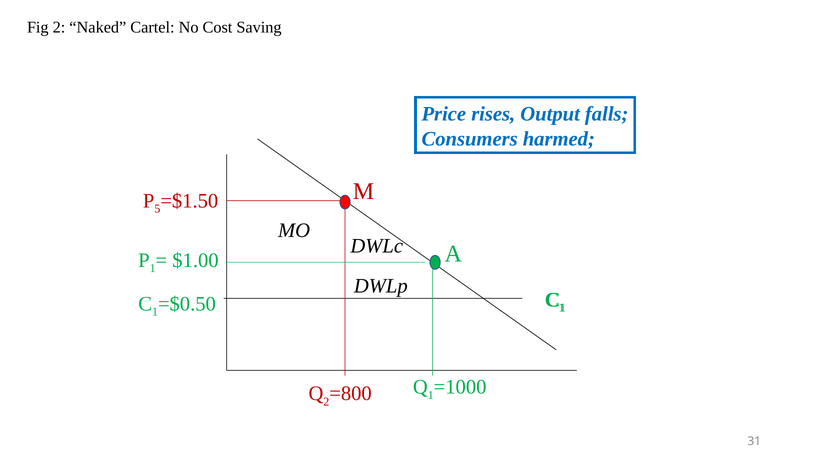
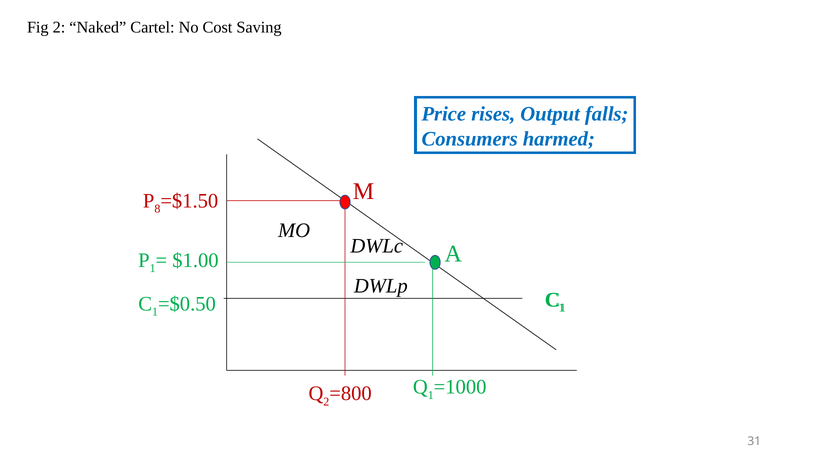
5: 5 -> 8 (157, 209)
